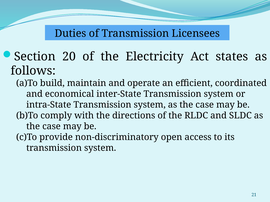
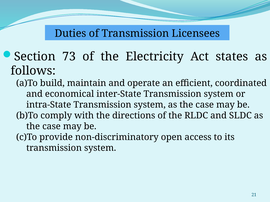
20: 20 -> 73 (69, 57)
